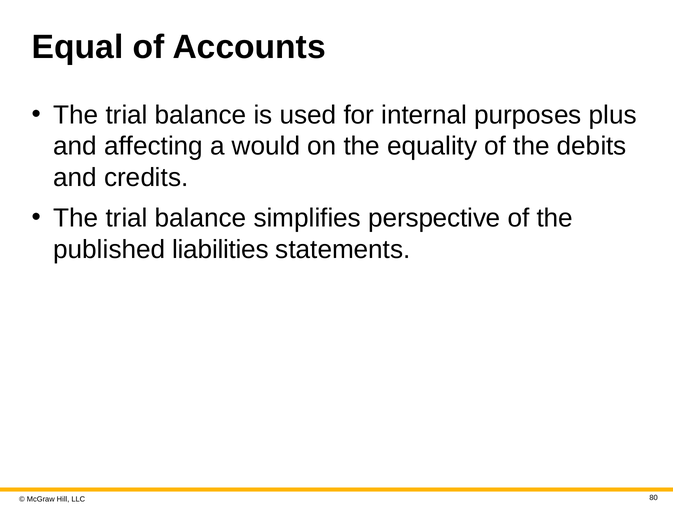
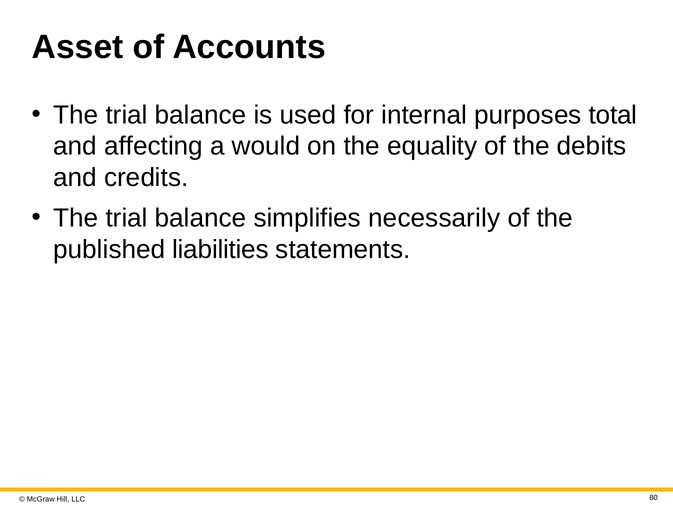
Equal: Equal -> Asset (78, 47)
plus: plus -> total (613, 115)
perspective: perspective -> necessarily (434, 218)
